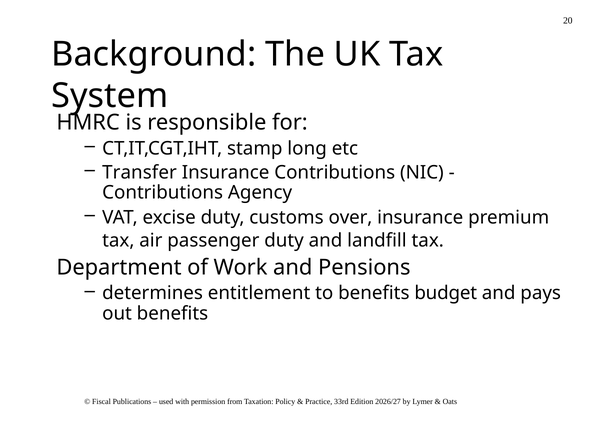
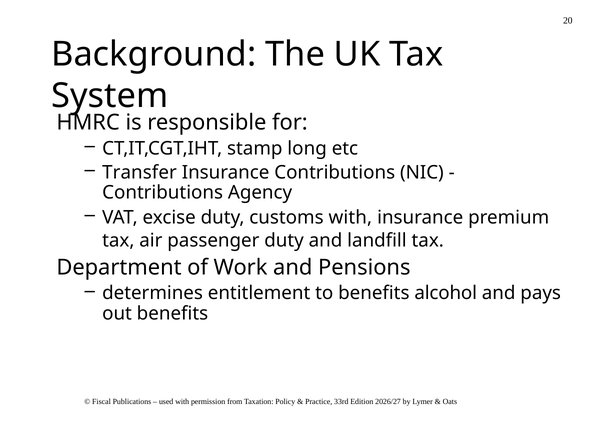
customs over: over -> with (350, 217)
budget: budget -> alcohol (446, 293)
